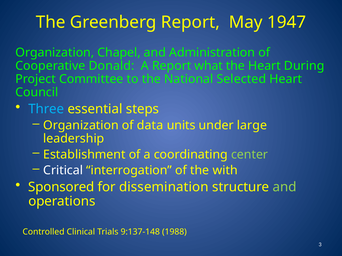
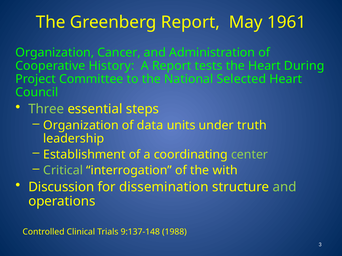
1947: 1947 -> 1961 (287, 22)
Chapel: Chapel -> Cancer (119, 53)
Donald: Donald -> History (112, 66)
what: what -> tests (209, 66)
Three colour: light blue -> light green (46, 109)
large: large -> truth (252, 126)
Critical colour: white -> light green (63, 171)
Sponsored: Sponsored -> Discussion (61, 187)
